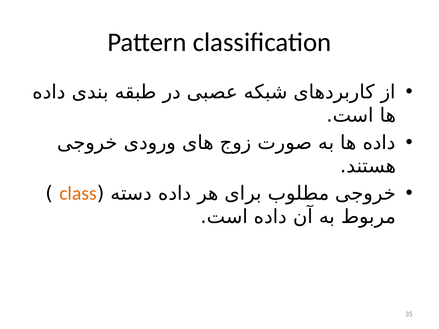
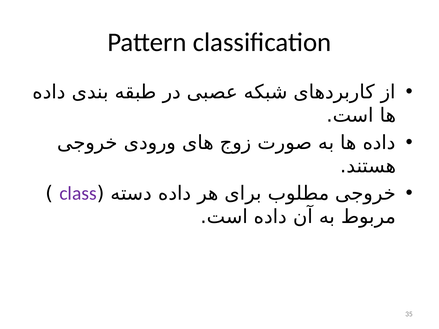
class colour: orange -> purple (78, 194)
